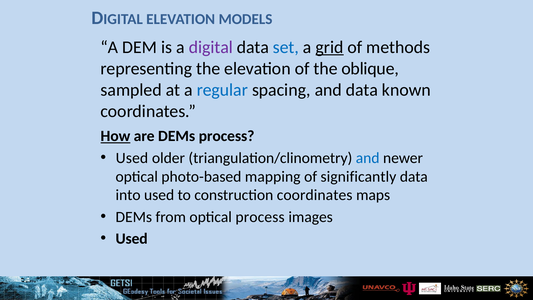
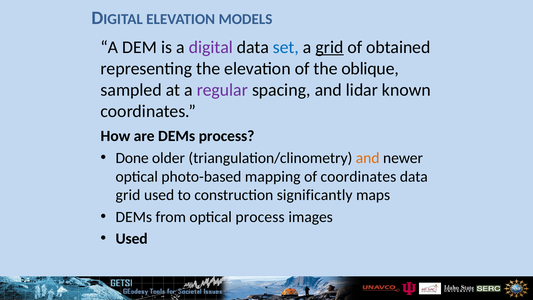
methods: methods -> obtained (398, 47)
regular colour: blue -> purple (222, 90)
and data: data -> lidar (362, 90)
How underline: present -> none (115, 136)
Used: Used -> Done (132, 158)
and colour: blue -> orange (368, 158)
of significantly: significantly -> coordinates (358, 176)
into: into -> grid (128, 195)
construction coordinates: coordinates -> significantly (315, 195)
